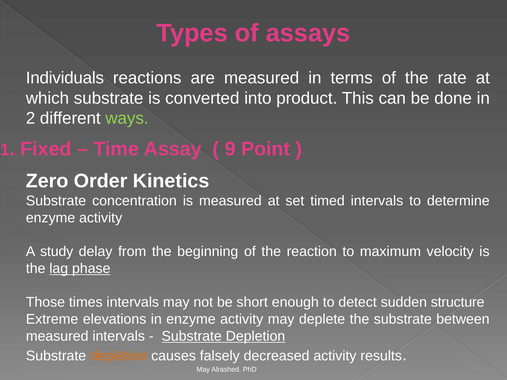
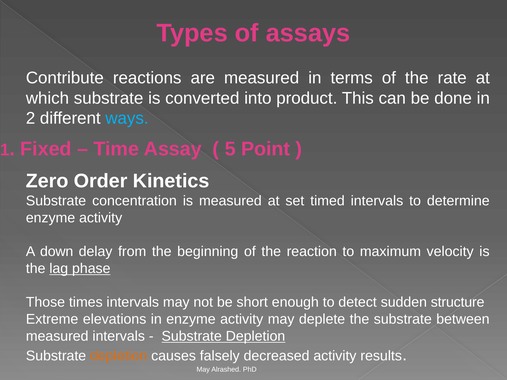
Individuals: Individuals -> Contribute (65, 78)
ways colour: light green -> light blue (127, 118)
9: 9 -> 5 (230, 149)
study: study -> down (57, 252)
